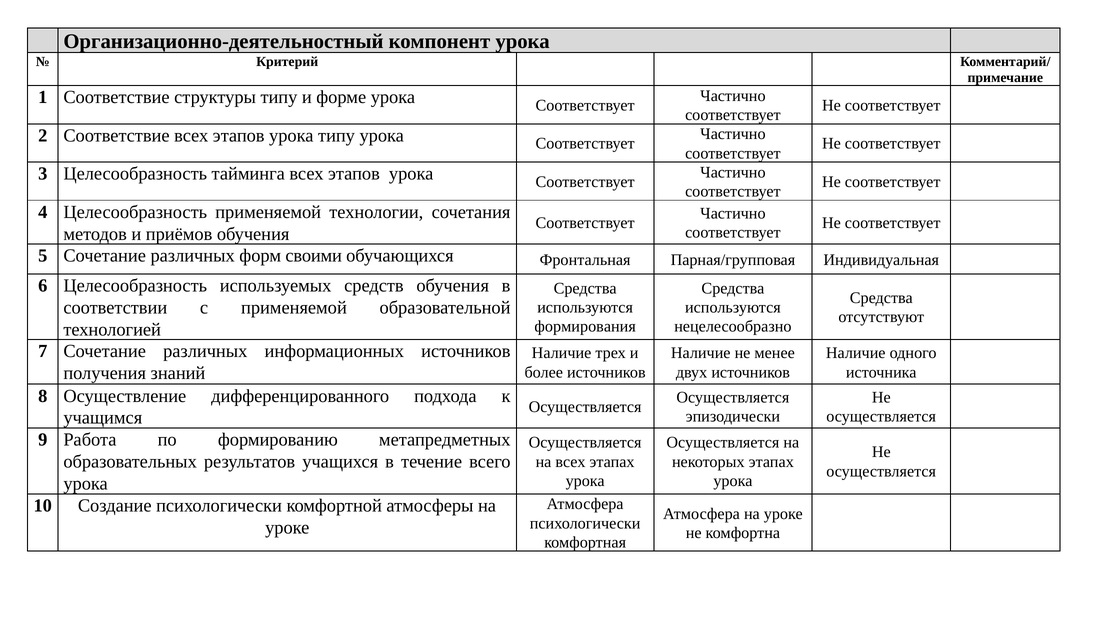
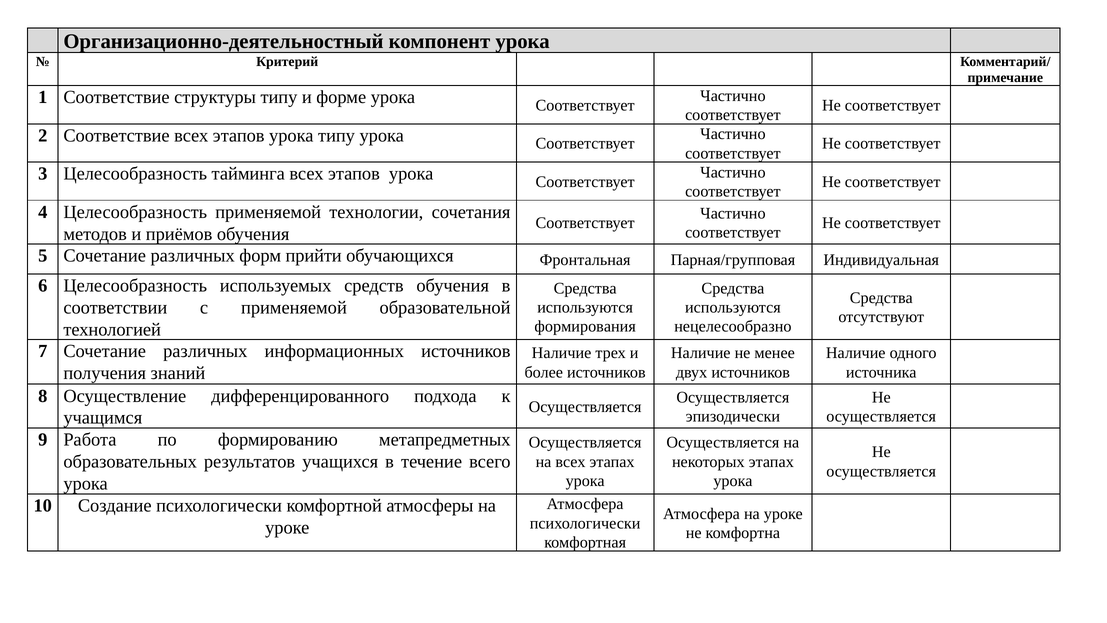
своими: своими -> прийти (314, 256)
